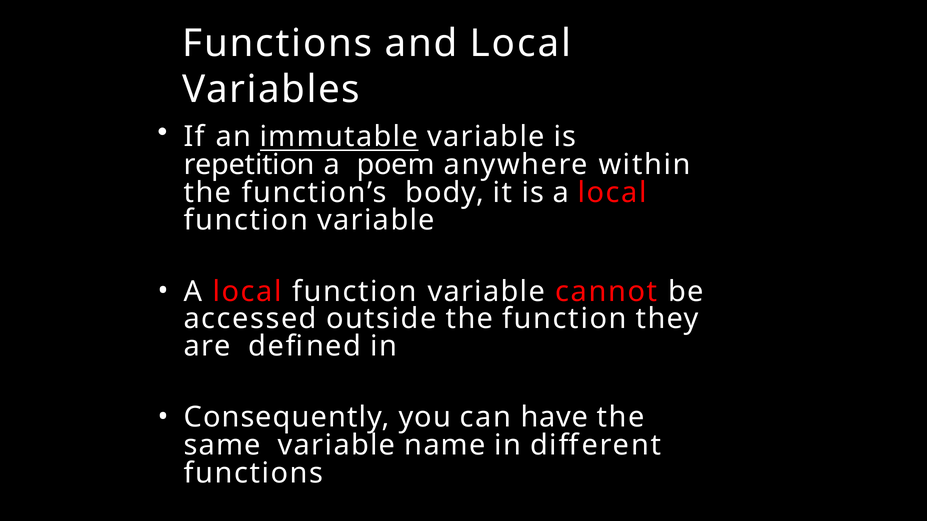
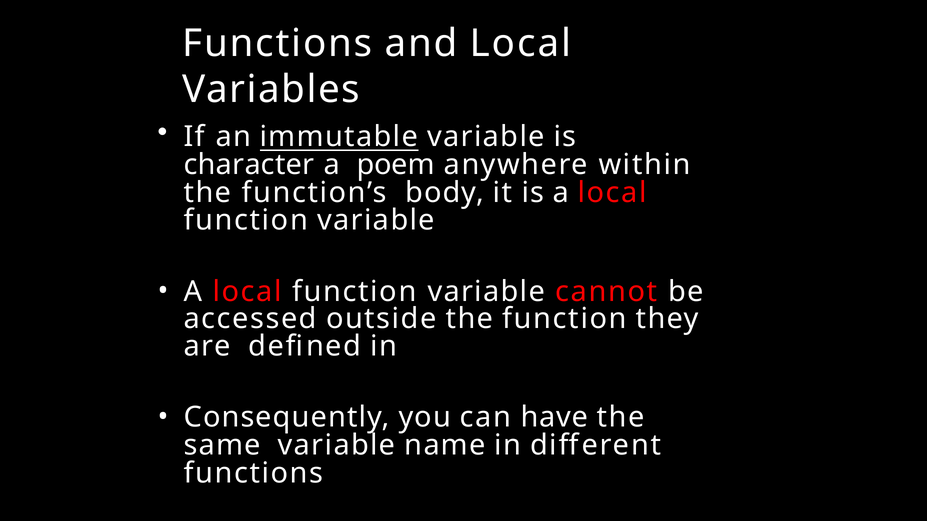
repetition: repetition -> character (249, 165)
